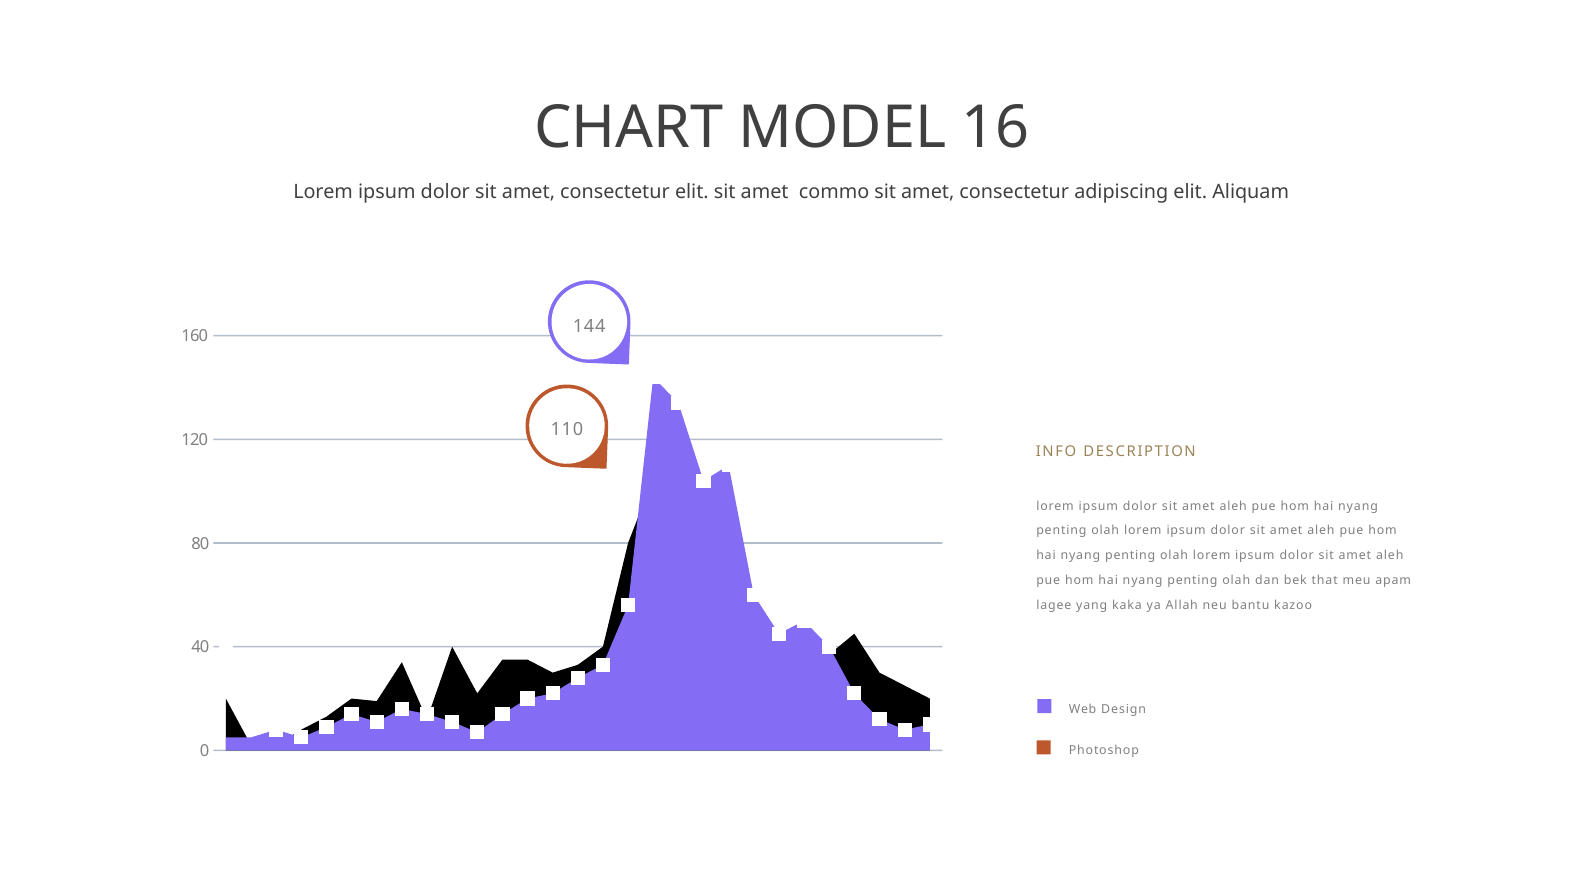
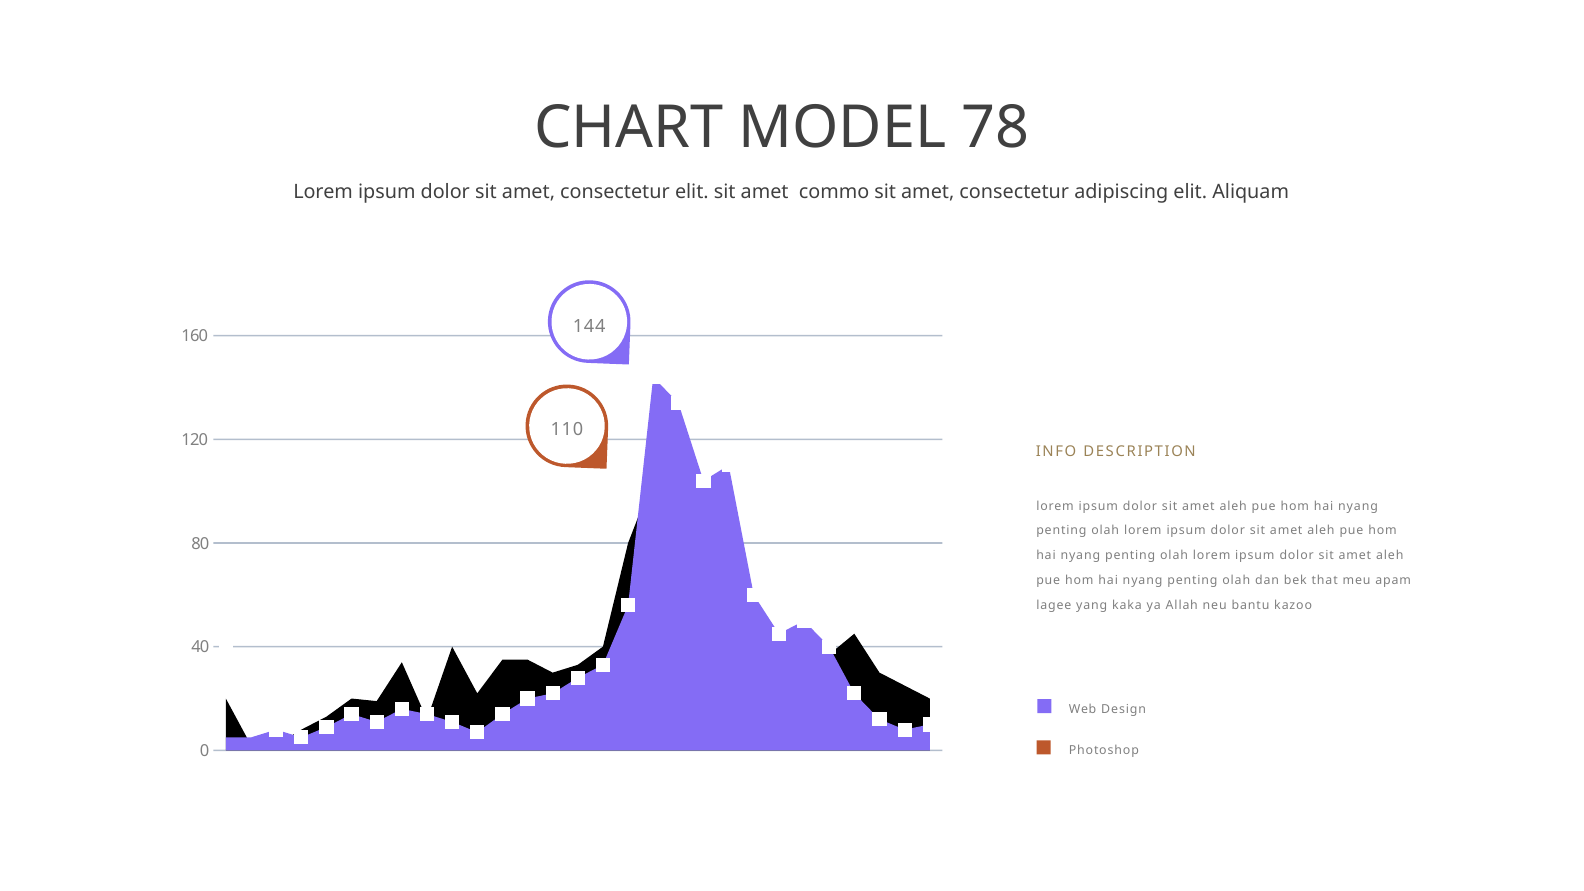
16: 16 -> 78 (996, 128)
